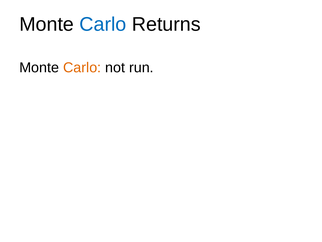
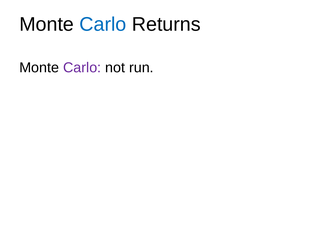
Carlo colour: orange -> purple (82, 68)
